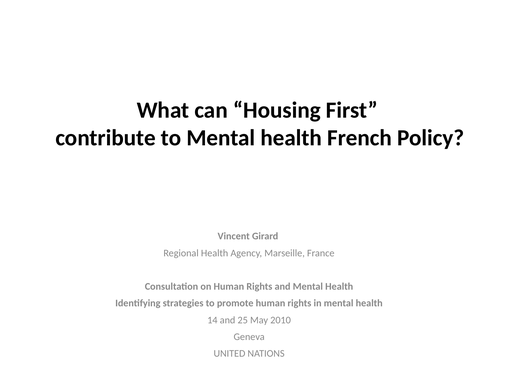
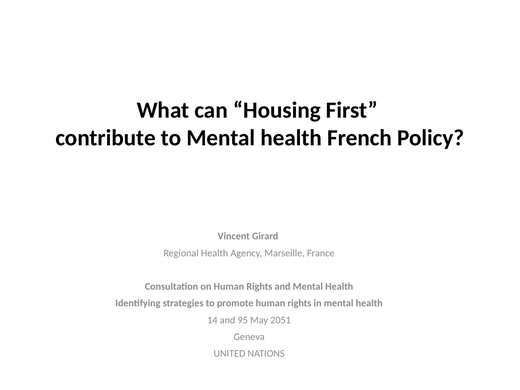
25: 25 -> 95 (243, 320)
2010: 2010 -> 2051 (281, 320)
